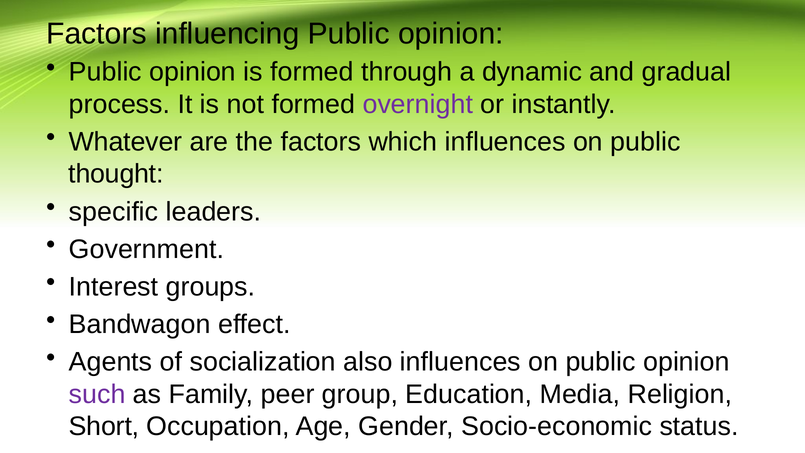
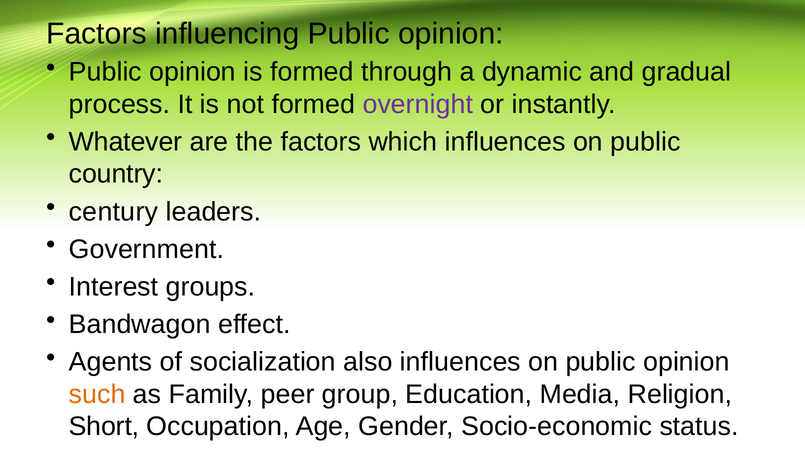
thought: thought -> country (116, 174)
specific: specific -> century (113, 212)
such colour: purple -> orange (97, 394)
